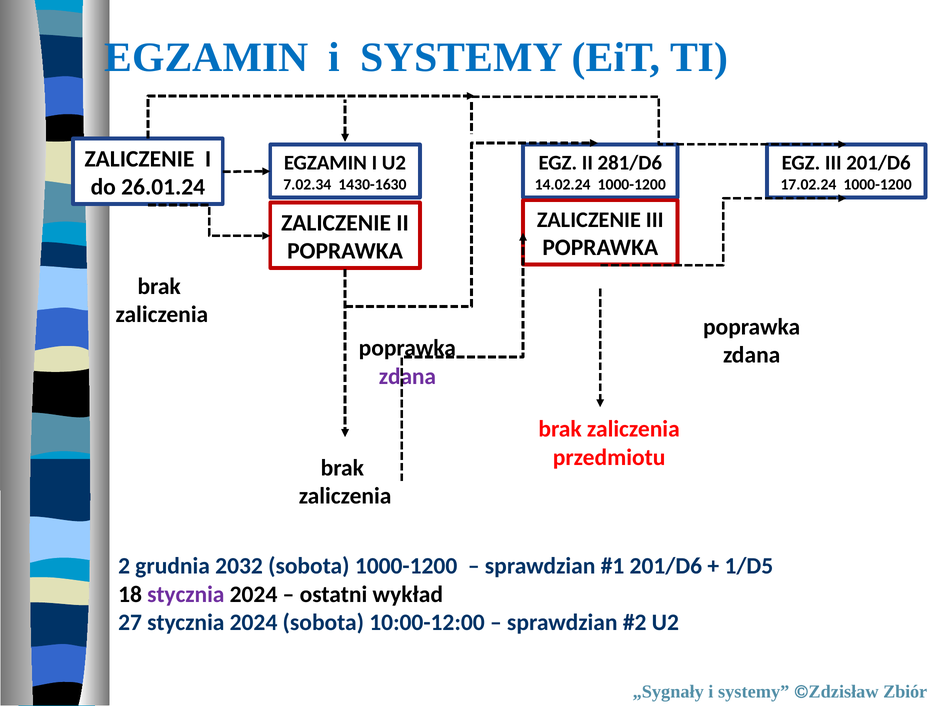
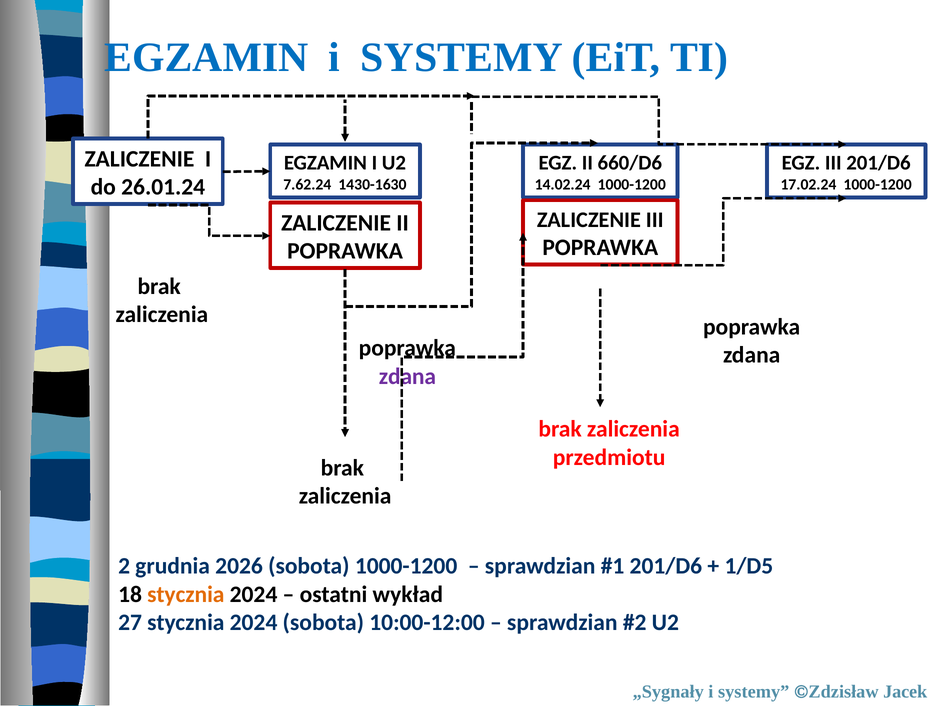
281/D6: 281/D6 -> 660/D6 (630, 163)
7.02.34: 7.02.34 -> 7.62.24 (307, 185)
2032: 2032 -> 2026 (239, 566)
stycznia colour: purple -> orange (186, 594)
Zbiór: Zbiór -> Jacek (905, 691)
